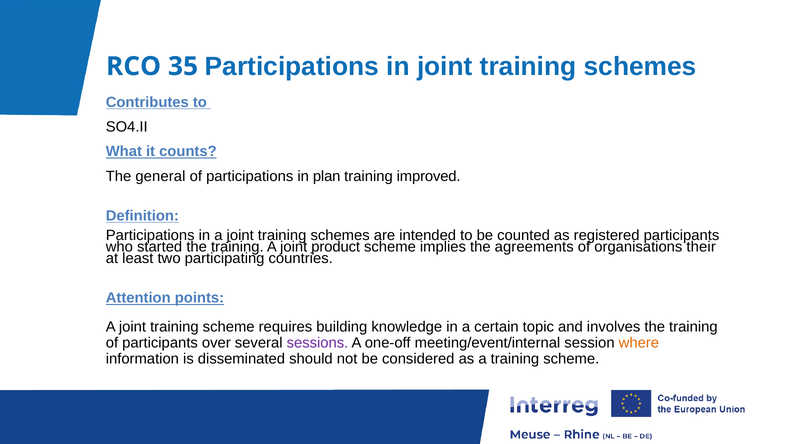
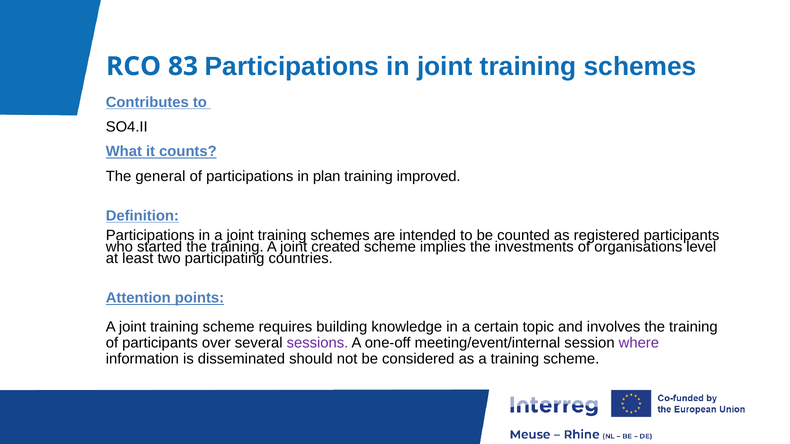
35: 35 -> 83 (183, 66)
product: product -> created (336, 247)
agreements: agreements -> investments (534, 247)
their: their -> level (701, 247)
where colour: orange -> purple (639, 343)
